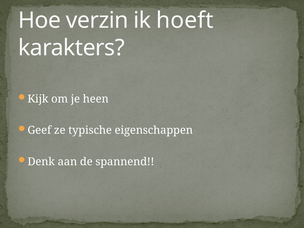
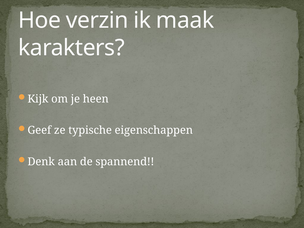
hoeft: hoeft -> maak (185, 20)
